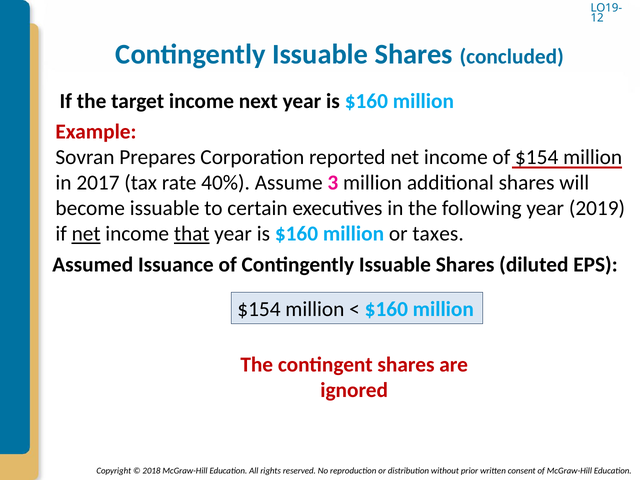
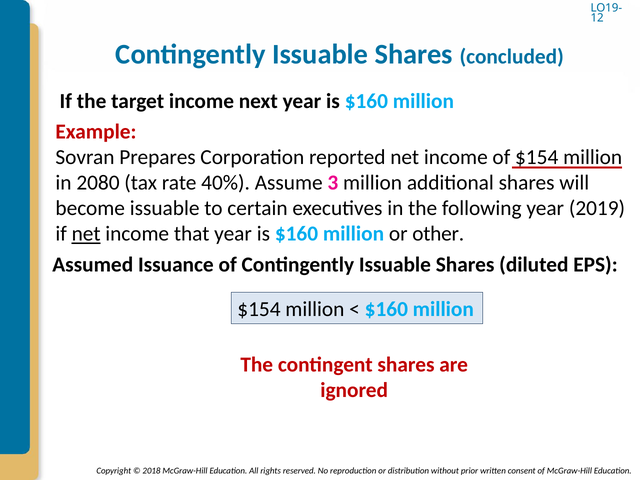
2017: 2017 -> 2080 (98, 183)
that underline: present -> none (192, 234)
taxes: taxes -> other (438, 234)
